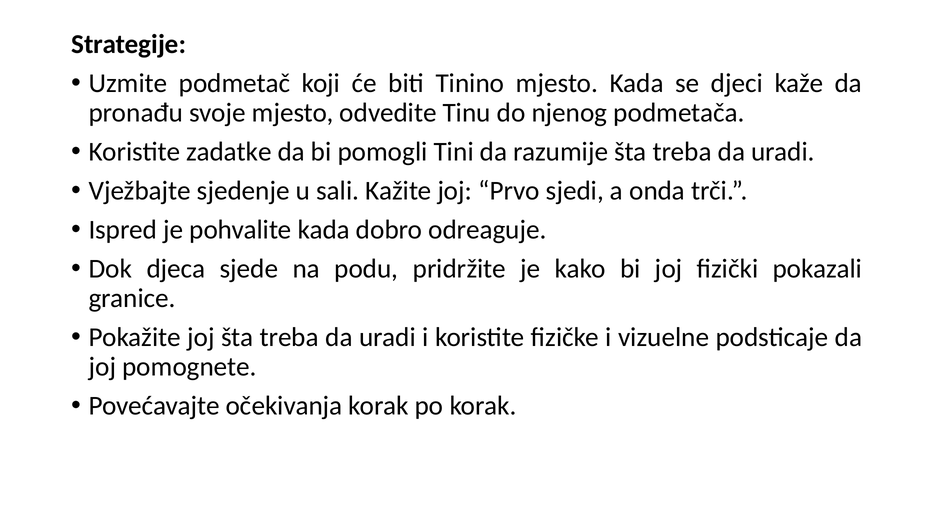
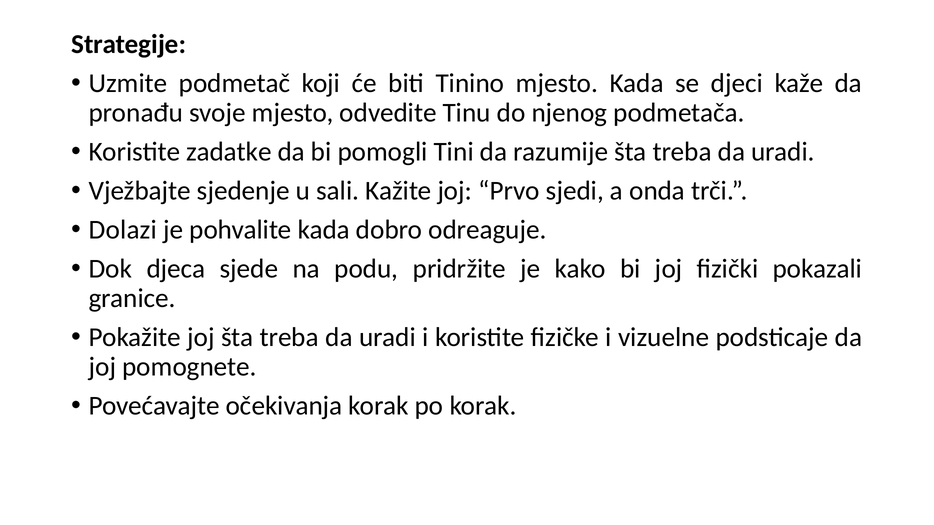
Ispred: Ispred -> Dolazi (123, 230)
